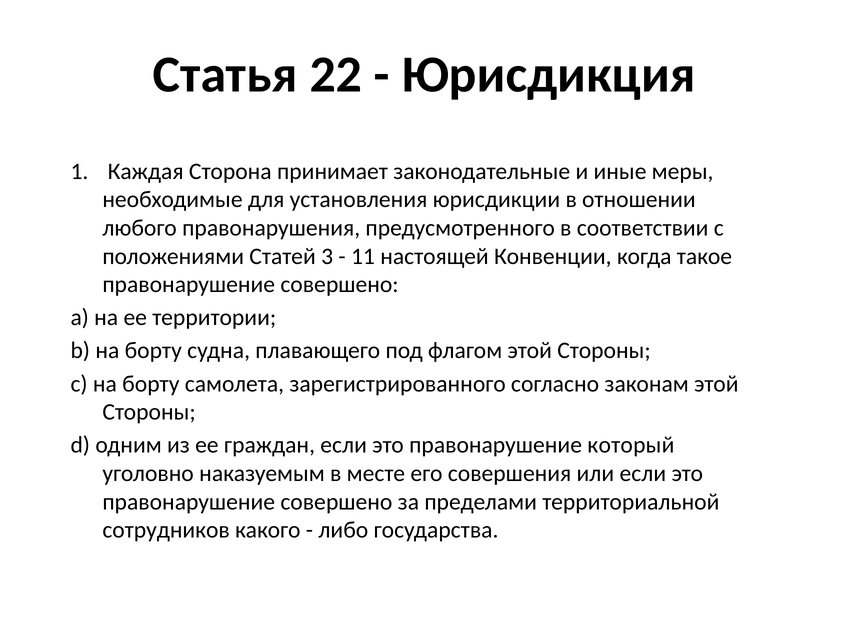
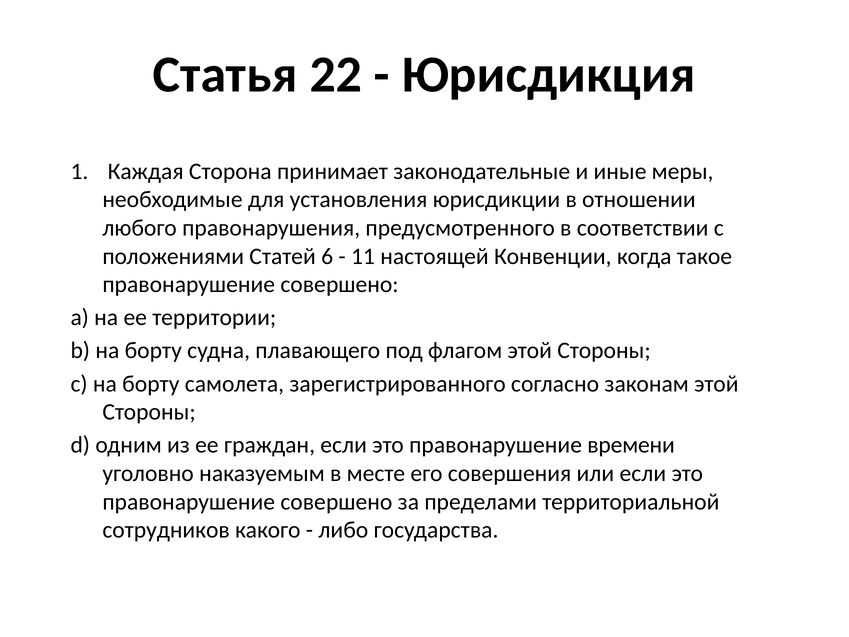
3: 3 -> 6 (327, 256)
который: который -> времени (631, 445)
